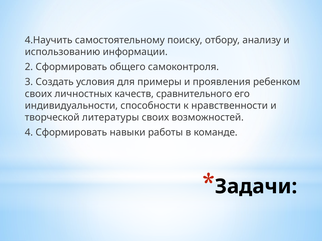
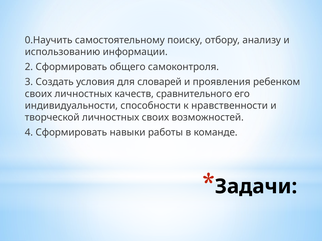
4.Научить: 4.Научить -> 0.Научить (49, 40)
примеры: примеры -> словарей (160, 82)
творческой литературы: литературы -> личностных (111, 118)
